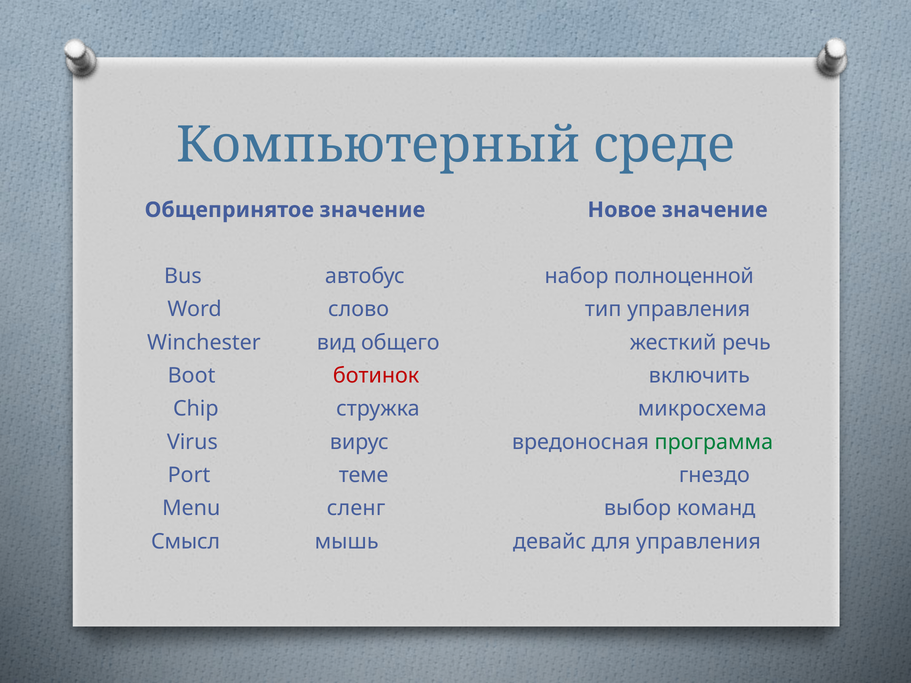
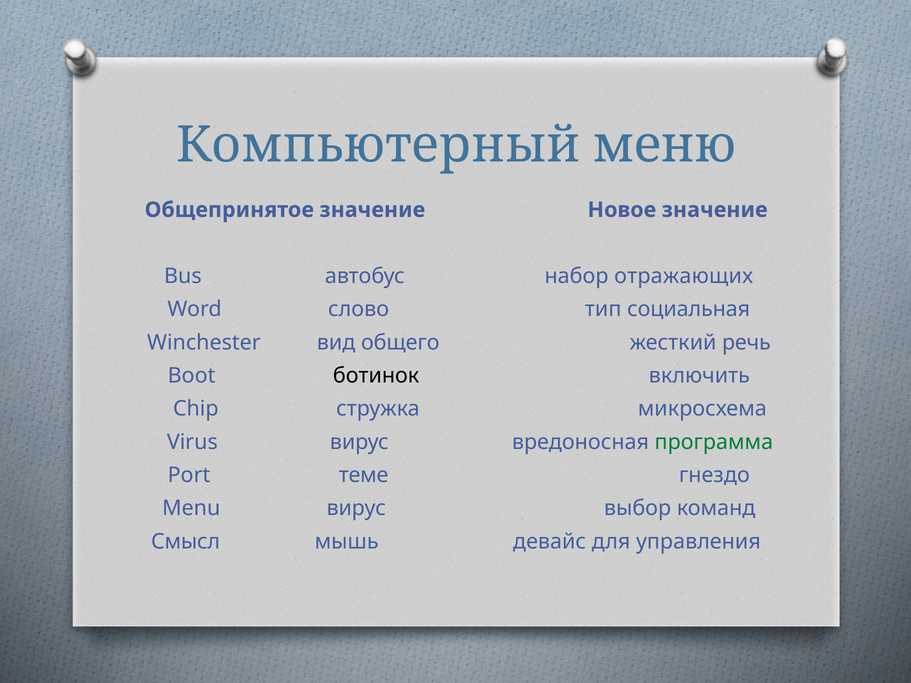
среде: среде -> меню (664, 145)
полноценной: полноценной -> отражающих (684, 276)
тип управления: управления -> социальная (689, 309)
ботинок colour: red -> black (376, 376)
Menu сленг: сленг -> вирус (356, 509)
